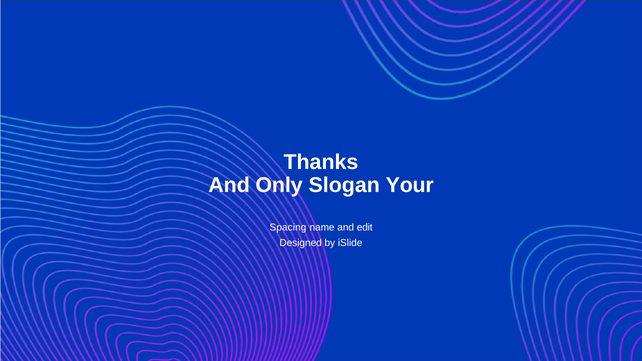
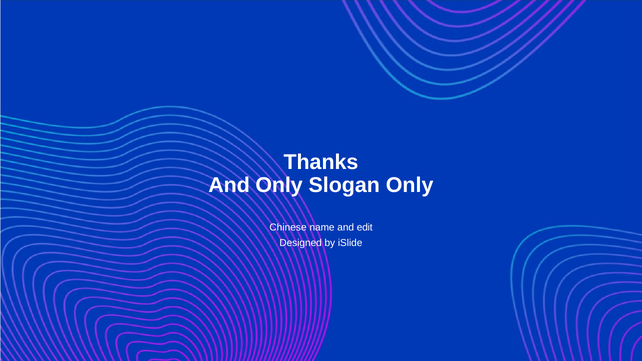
Slogan Your: Your -> Only (410, 185)
Spacing: Spacing -> Chinese (288, 228)
